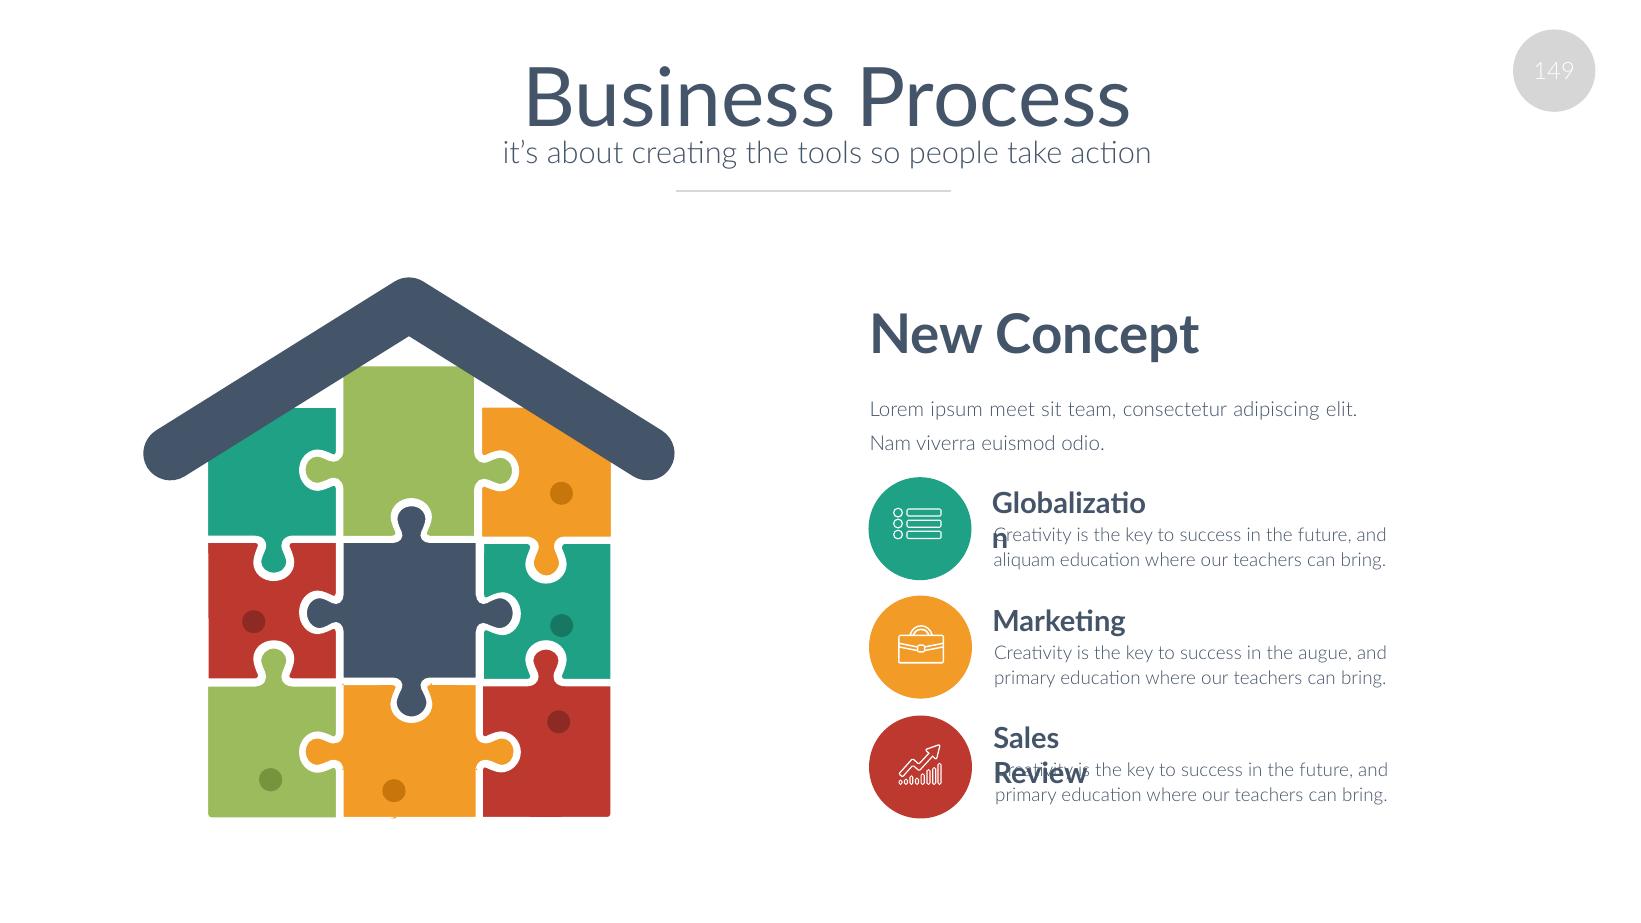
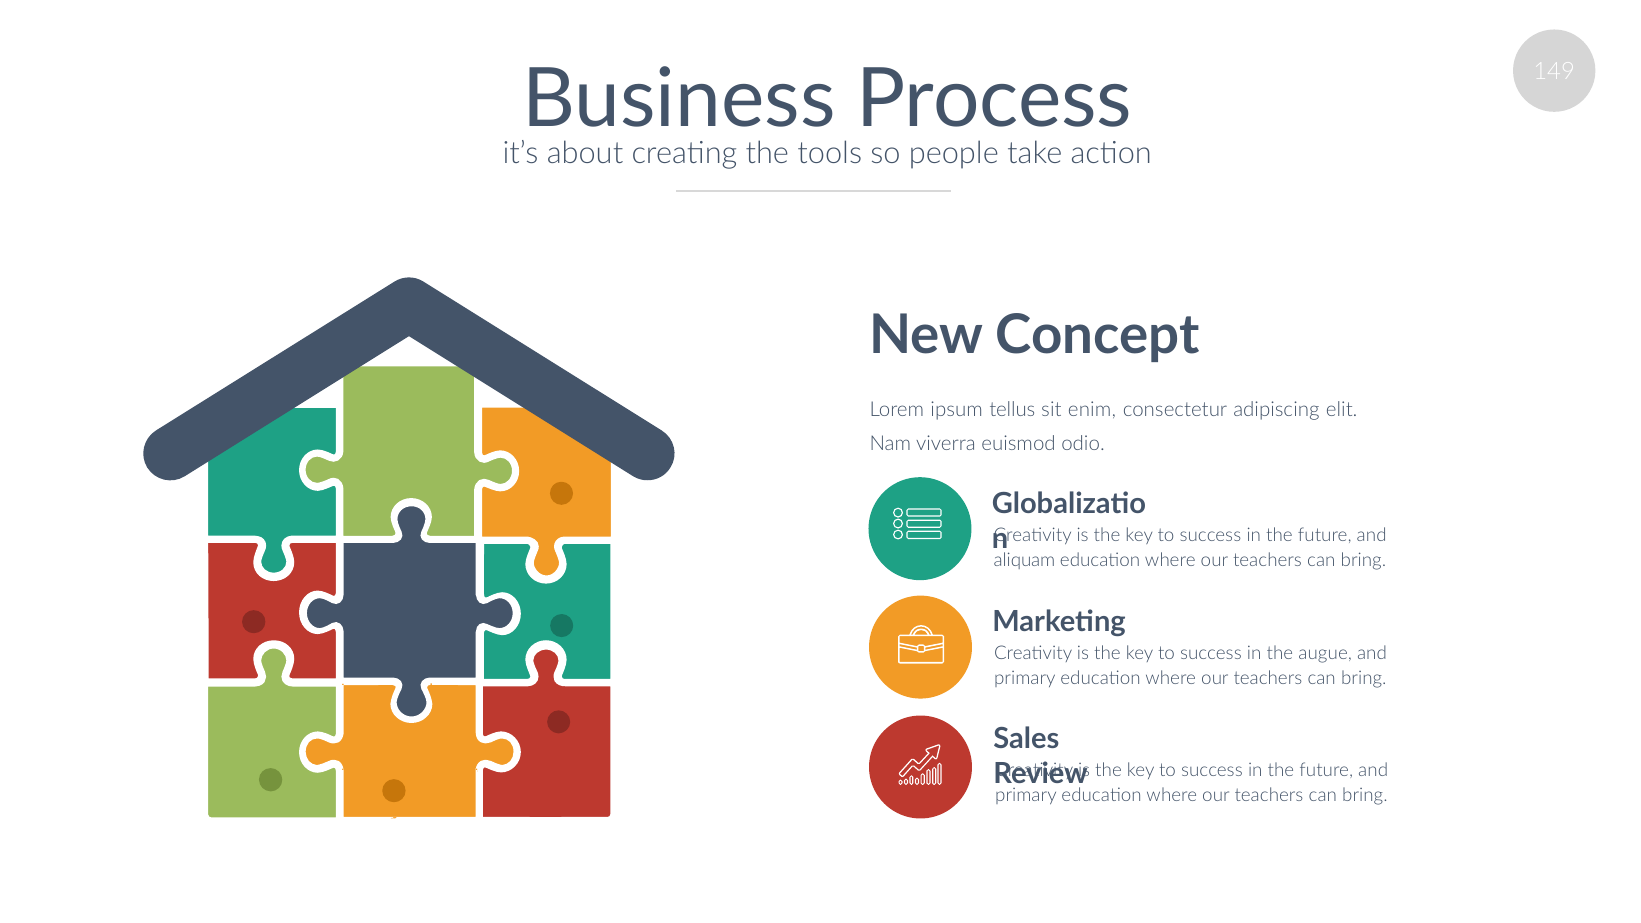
meet: meet -> tellus (1012, 410)
team: team -> enim (1092, 410)
